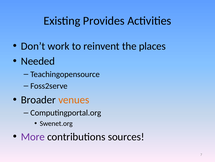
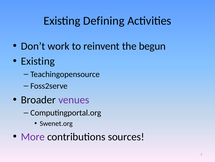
Provides: Provides -> Defining (104, 21)
places: places -> begun (152, 46)
Needed: Needed -> Existing (38, 61)
venues colour: orange -> purple (74, 99)
